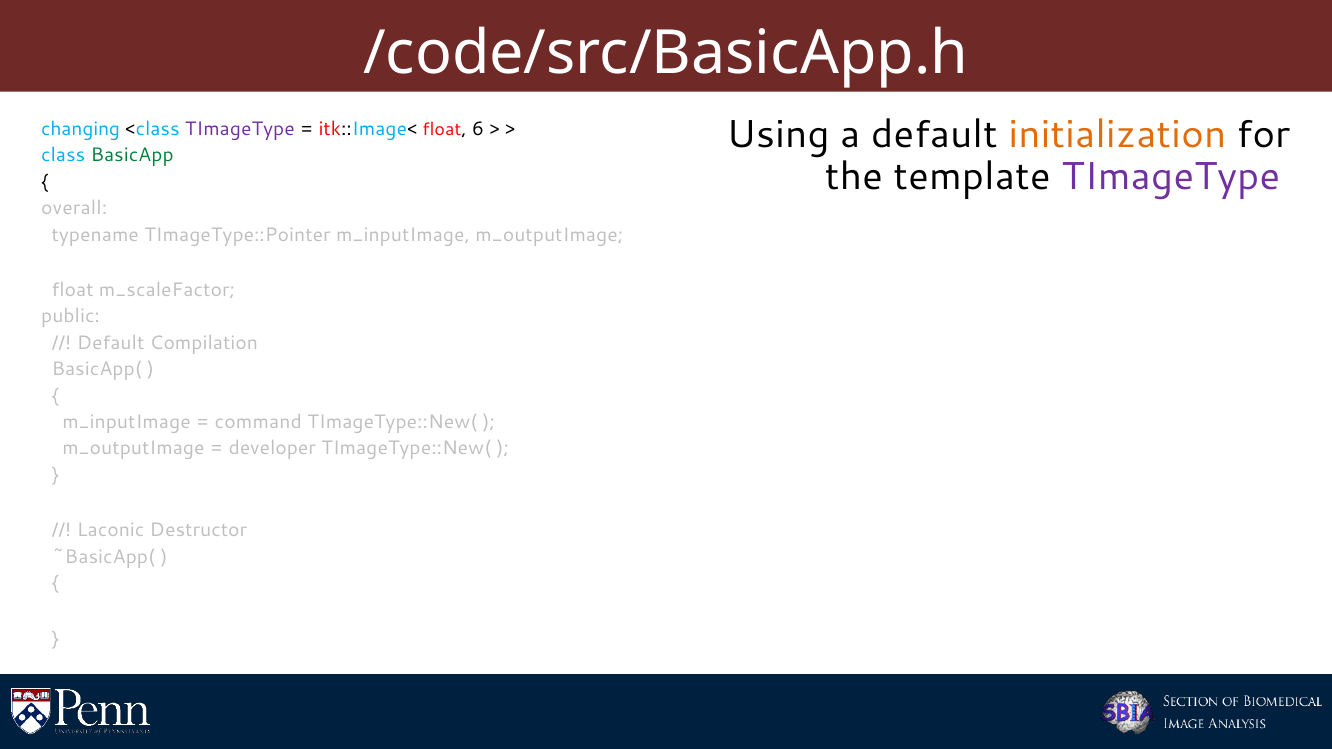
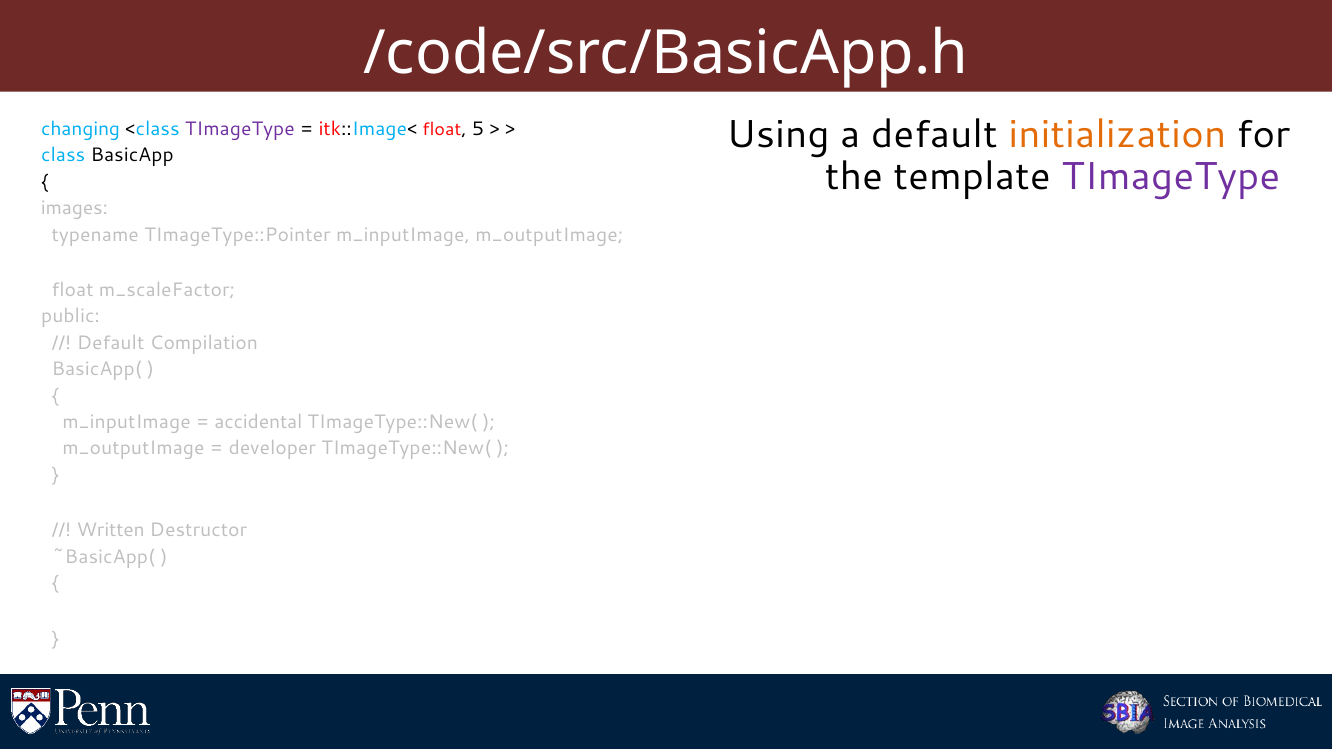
6: 6 -> 5 (478, 129)
BasicApp colour: green -> black (132, 156)
overall: overall -> images (74, 208)
command: command -> accidental (258, 422)
Laconic: Laconic -> Written (111, 531)
